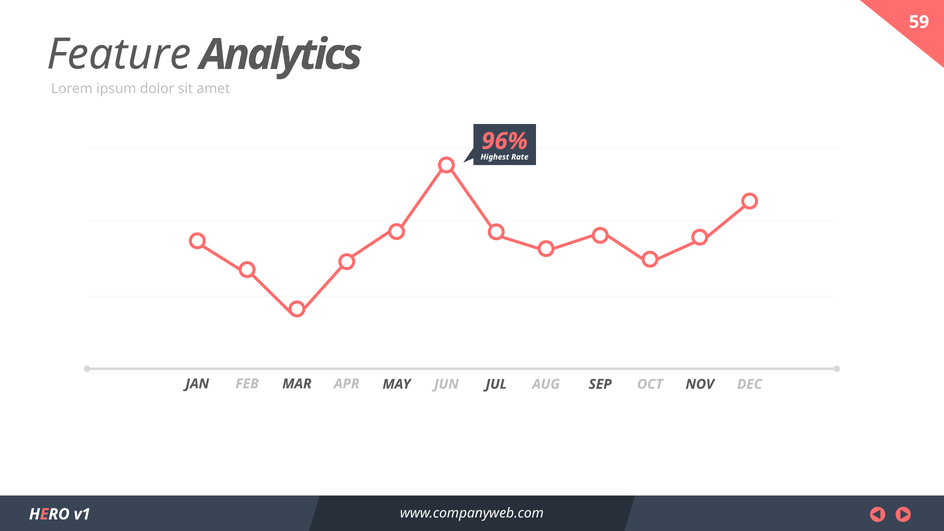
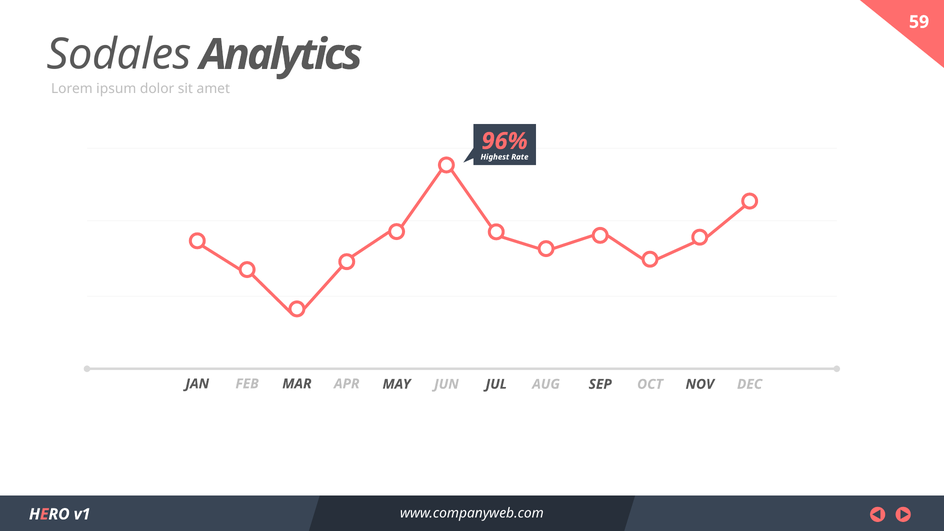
Feature: Feature -> Sodales (119, 55)
